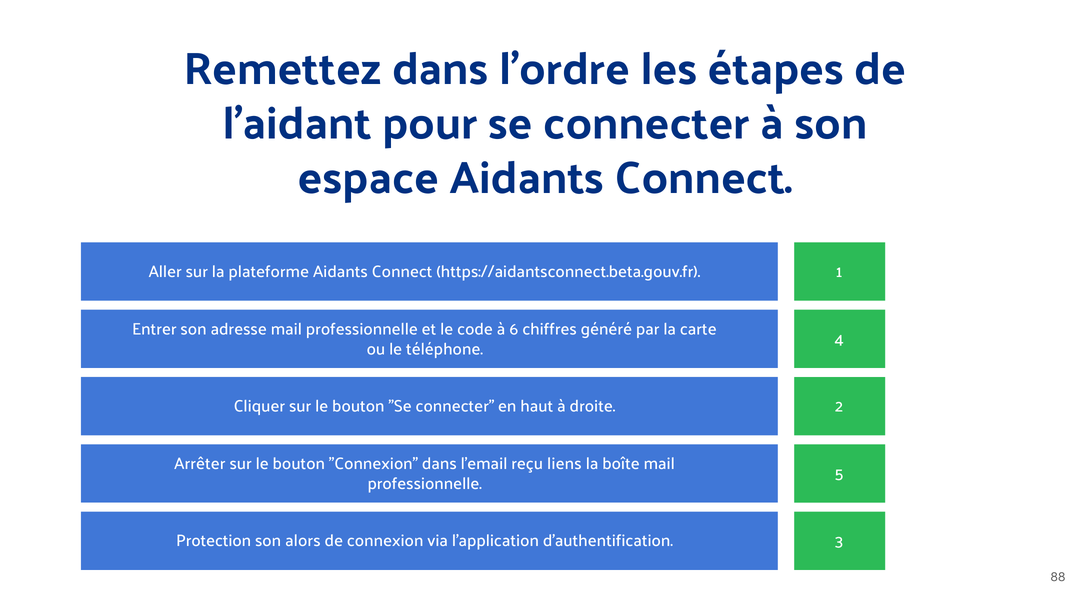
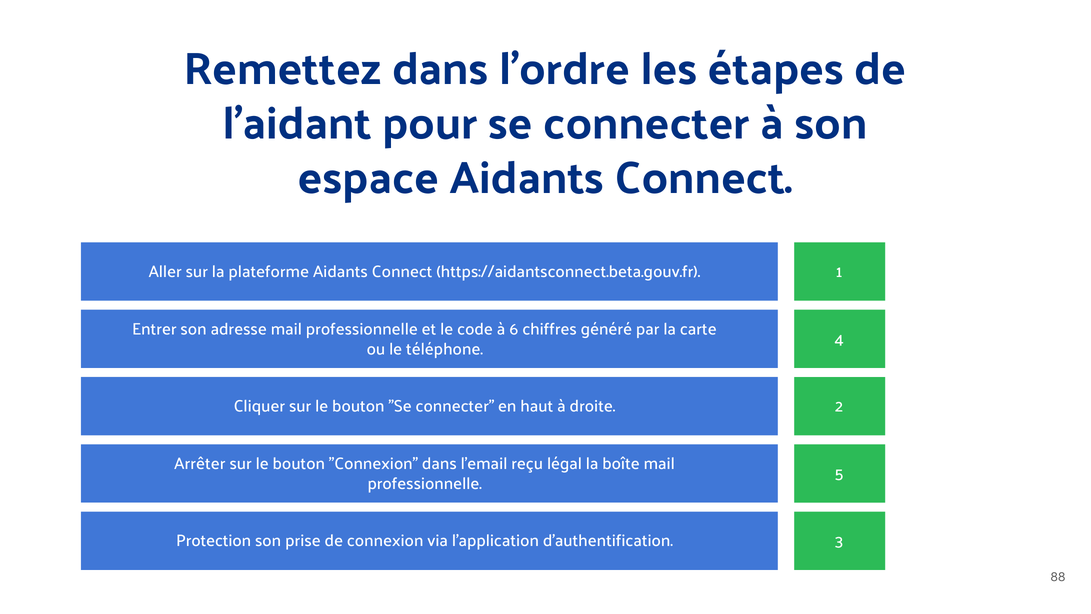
liens: liens -> légal (564, 463)
alors: alors -> prise (303, 541)
